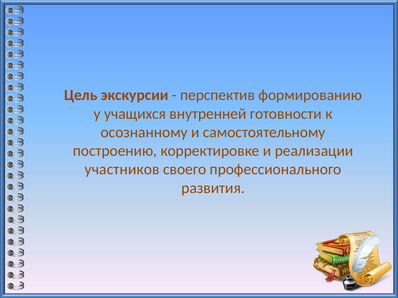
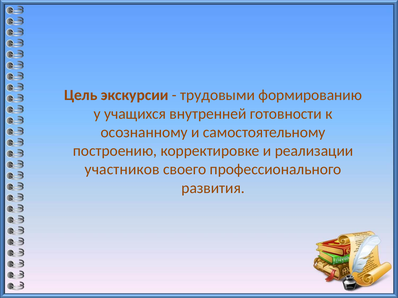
перспектив: перспектив -> трудовыми (218, 95)
